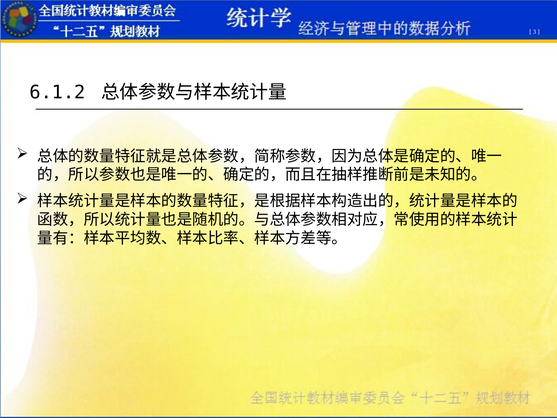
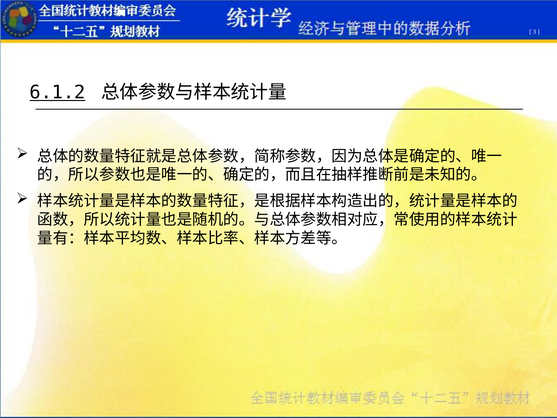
6.1.2 underline: none -> present (57, 92)
